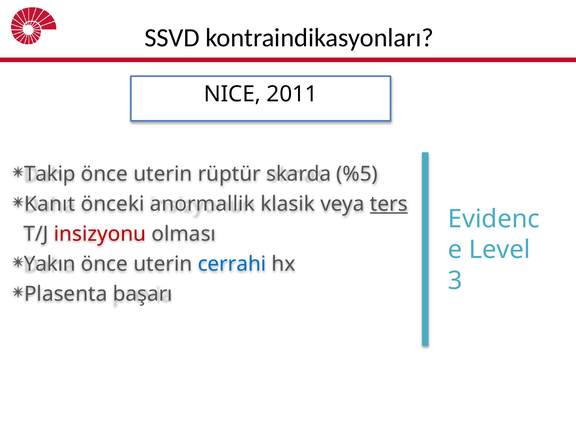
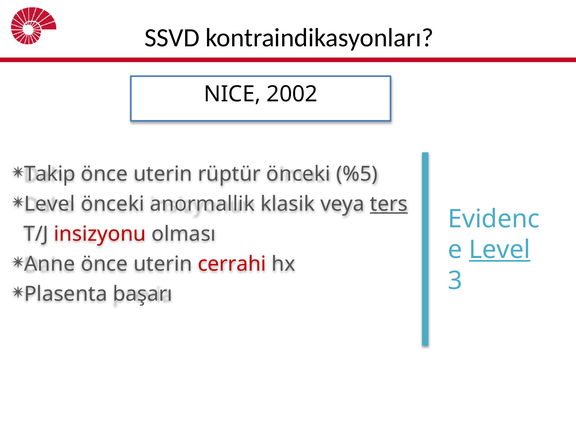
2011: 2011 -> 2002 (292, 94)
rüptür skarda: skarda -> önceki (298, 174)
Kanıt: Kanıt -> Level (50, 204)
Level underline: none -> present (500, 250)
Yakın: Yakın -> Anne (50, 264)
cerrahi colour: blue -> red (232, 264)
